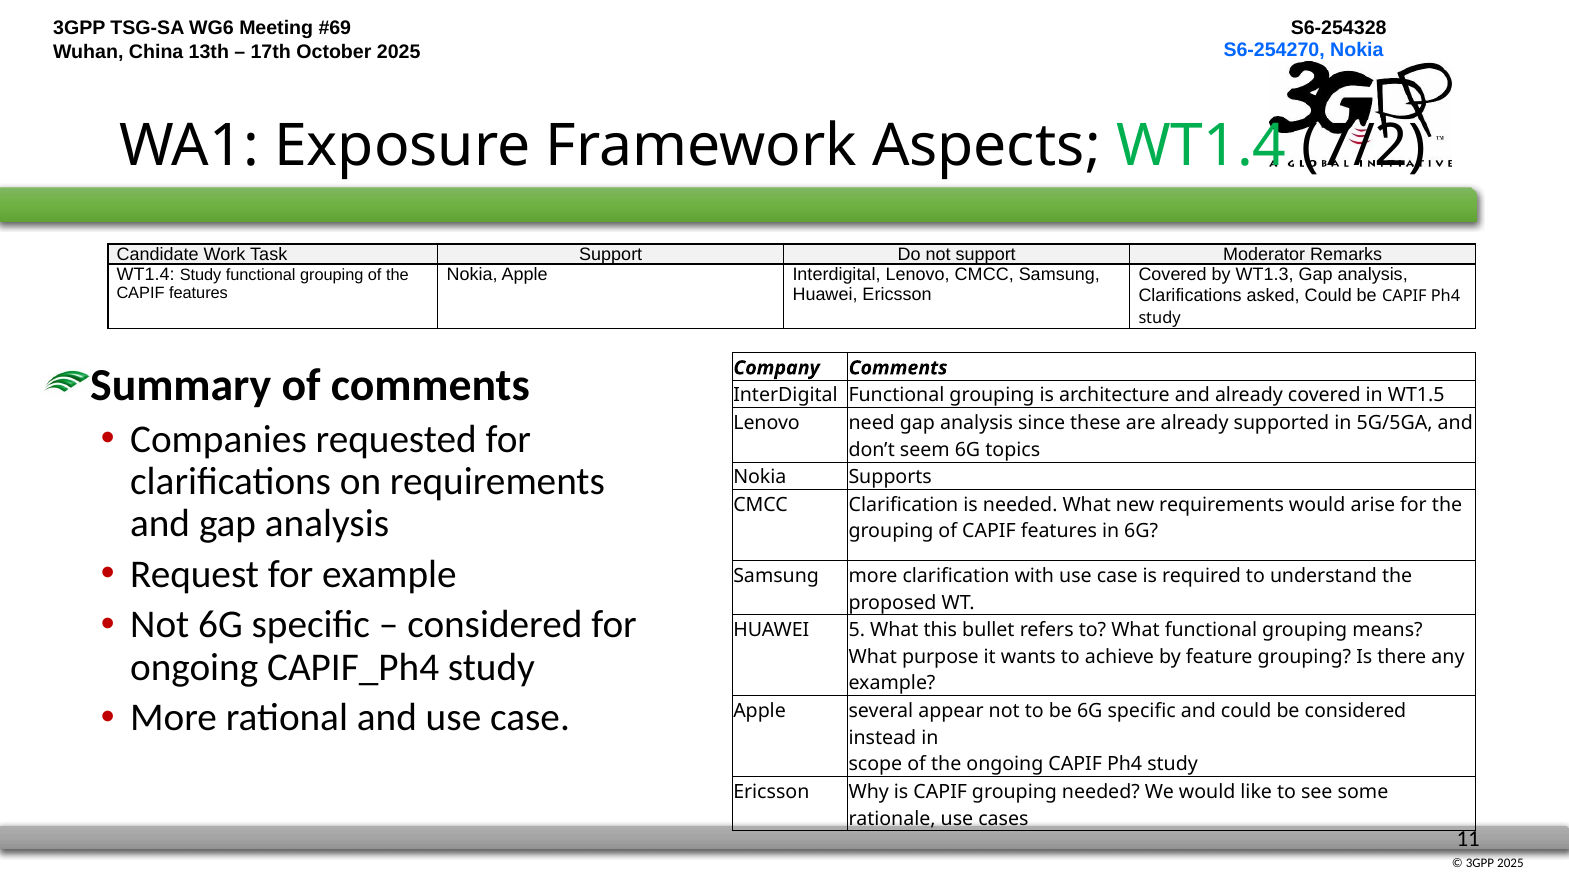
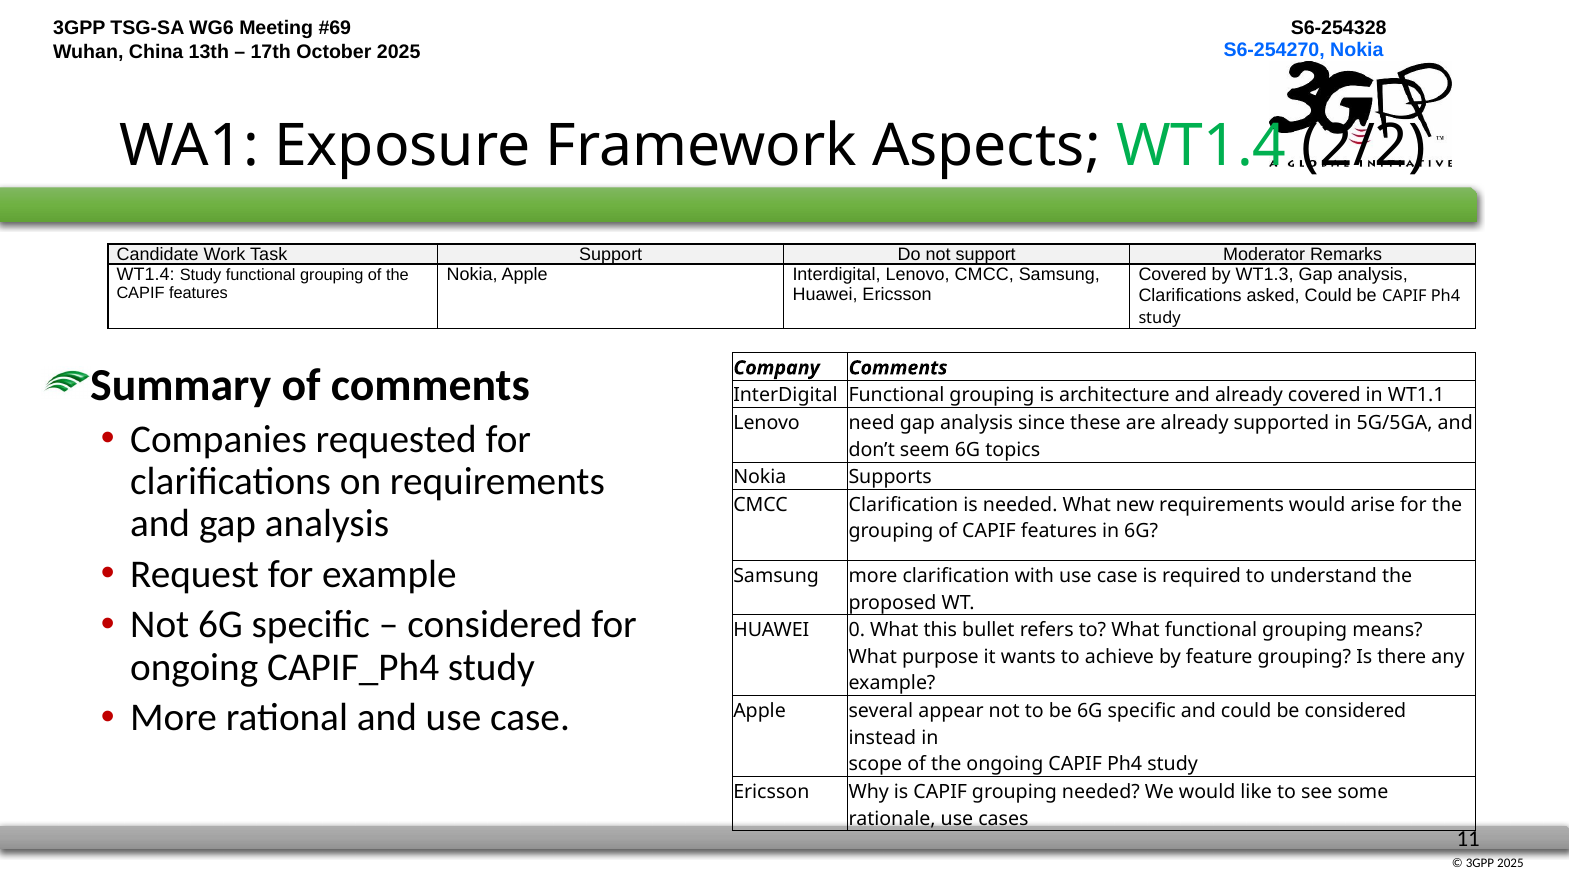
7/2: 7/2 -> 2/2 (1364, 146)
WT1.5: WT1.5 -> WT1.1 (1416, 395)
5: 5 -> 0 (857, 630)
